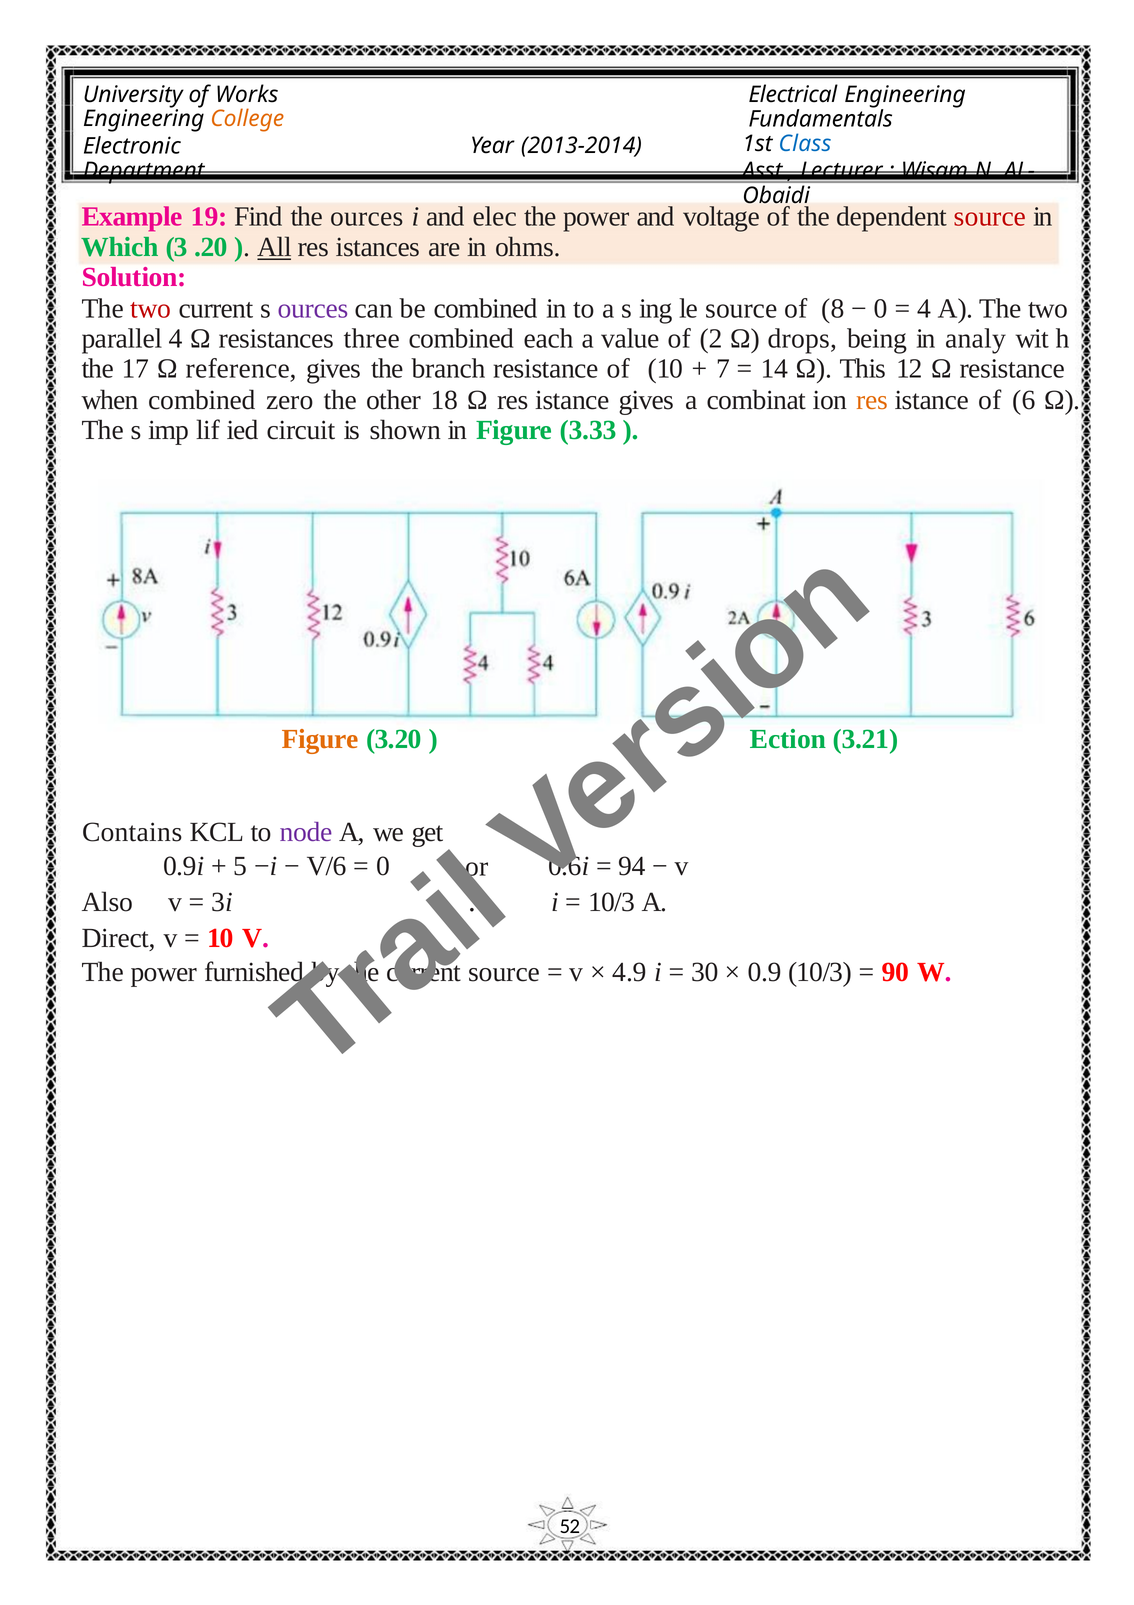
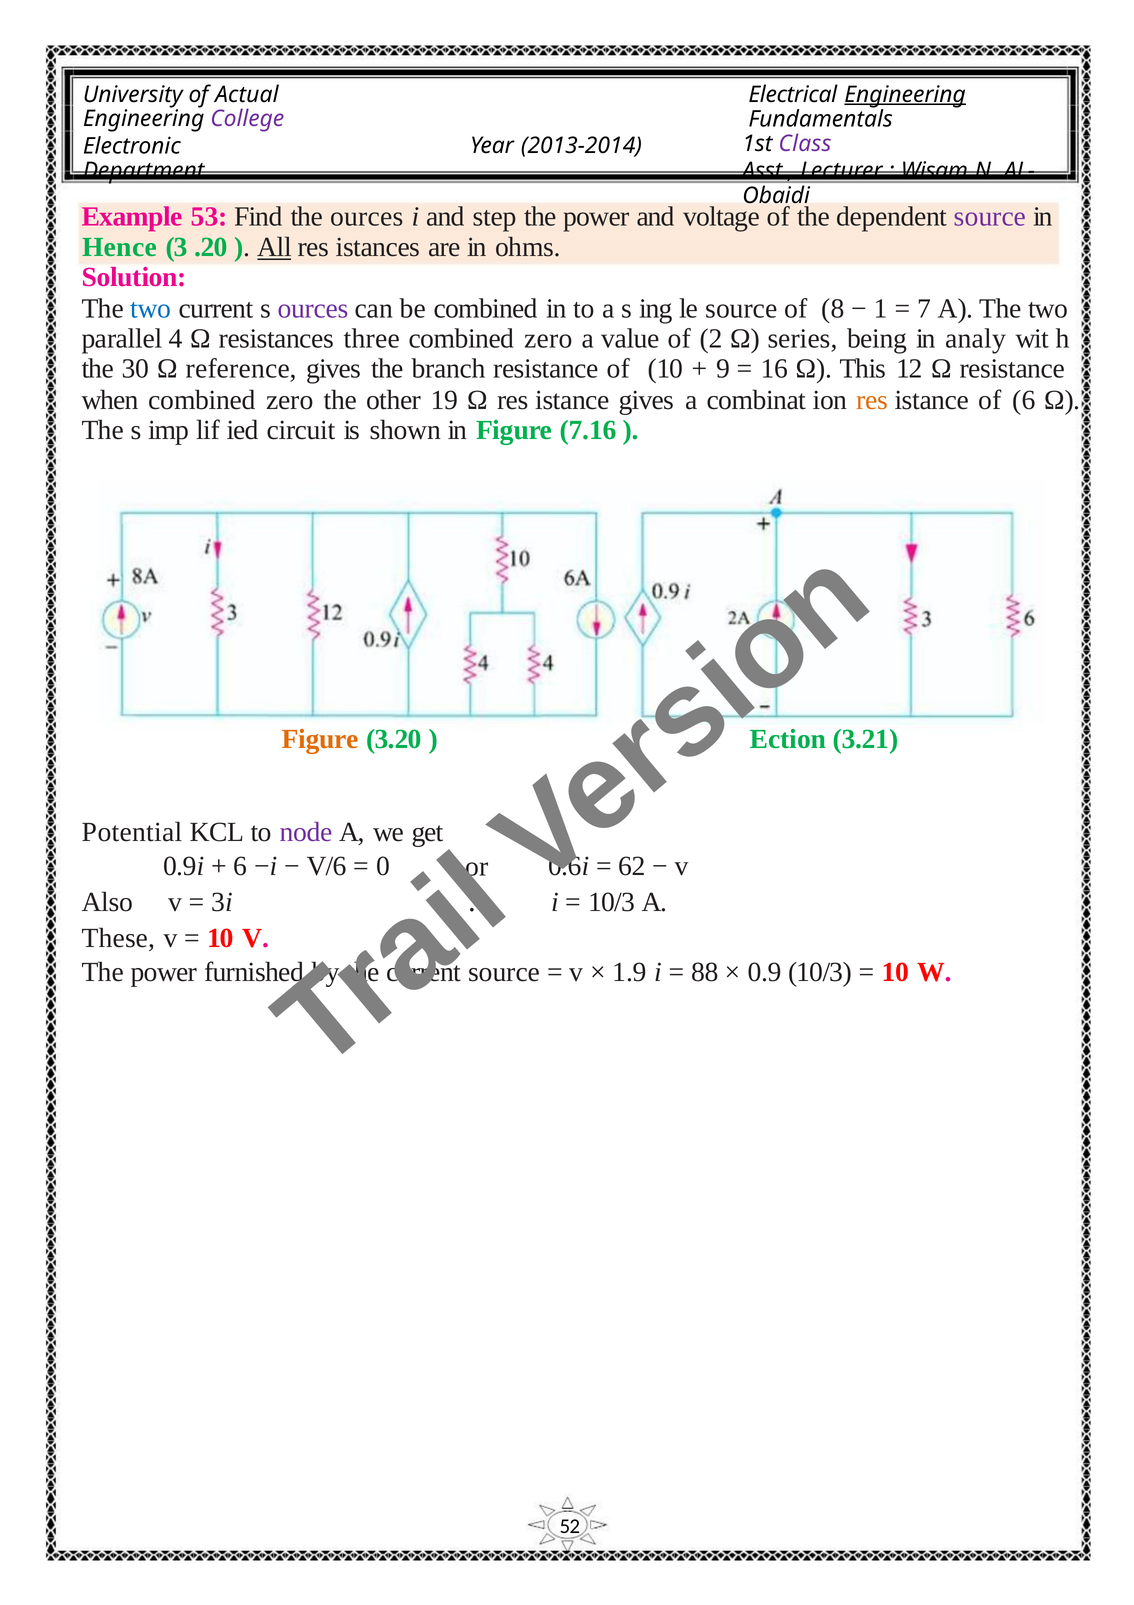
Works: Works -> Actual (247, 94)
Engineering underline: none -> present (905, 94)
College colour: orange -> purple (247, 119)
Class colour: blue -> purple (805, 144)
19: 19 -> 53 (209, 217)
elec: elec -> step (495, 217)
source colour: red -> purple (990, 217)
Which: Which -> Hence (120, 247)
two colour: red -> blue (151, 309)
0: 0 -> 1 (881, 309)
4: 4 -> 7 (924, 309)
each: each -> zero (548, 339)
drops: drops -> series (803, 339)
17: 17 -> 30 (136, 369)
7: 7 -> 9 (723, 369)
14: 14 -> 16 (774, 369)
18: 18 -> 19 (444, 400)
3.33: 3.33 -> 7.16 (588, 430)
Contains: Contains -> Potential (132, 832)
5: 5 -> 6 (240, 866)
94: 94 -> 62 (632, 866)
Direct: Direct -> These (118, 938)
4.9: 4.9 -> 1.9 (629, 972)
30: 30 -> 88 (705, 972)
90: 90 -> 10 (896, 972)
